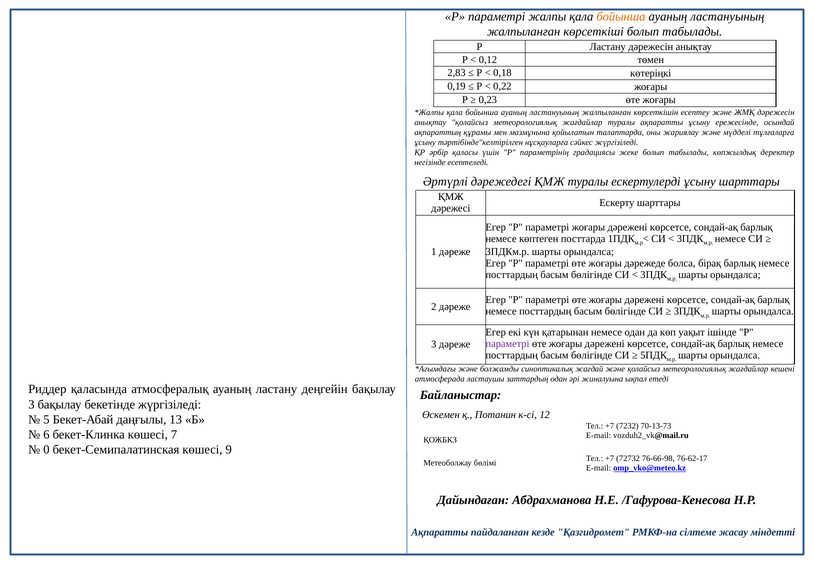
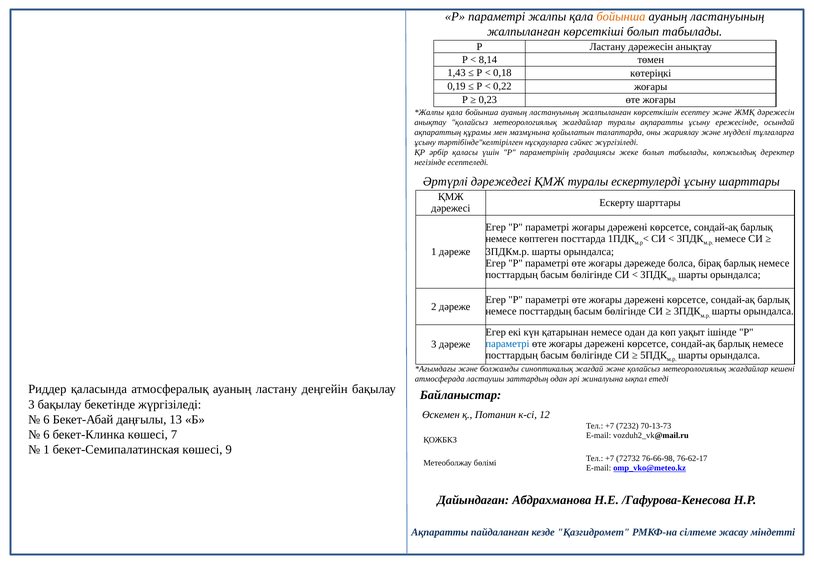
0,12: 0,12 -> 8,14 (488, 60)
2,83: 2,83 -> 1,43 (457, 73)
параметрі colour: purple -> blue (508, 343)
5: 5 -> 6 (46, 419)
0: 0 -> 1 (46, 449)
